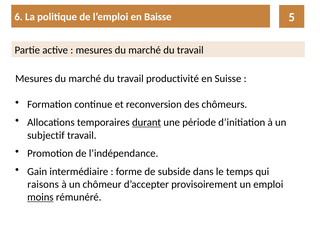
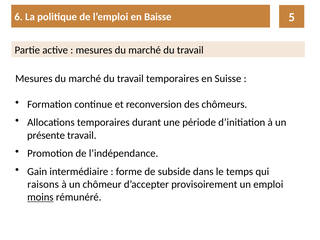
travail productivité: productivité -> temporaires (173, 79)
durant underline: present -> none (147, 122)
subjectif: subjectif -> présente (46, 135)
